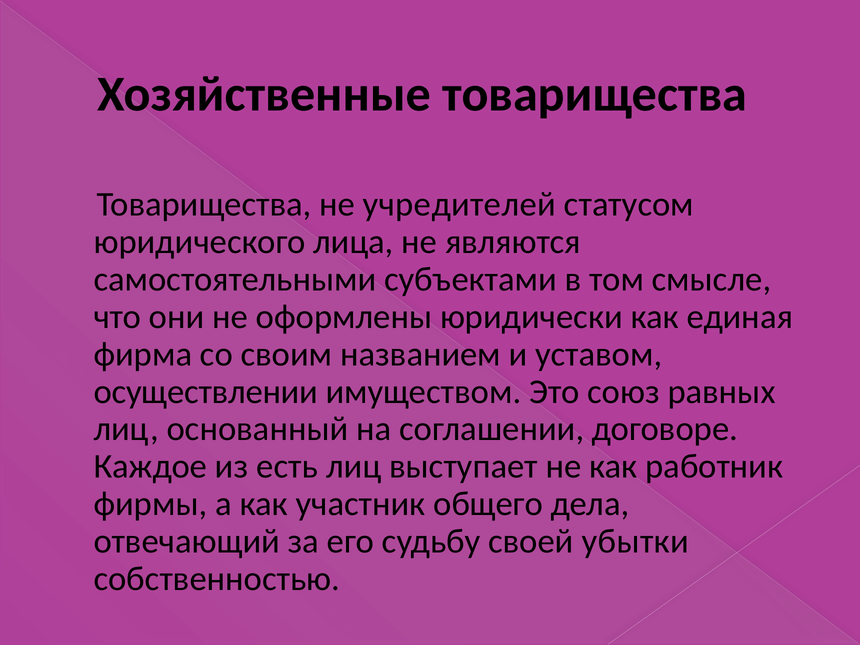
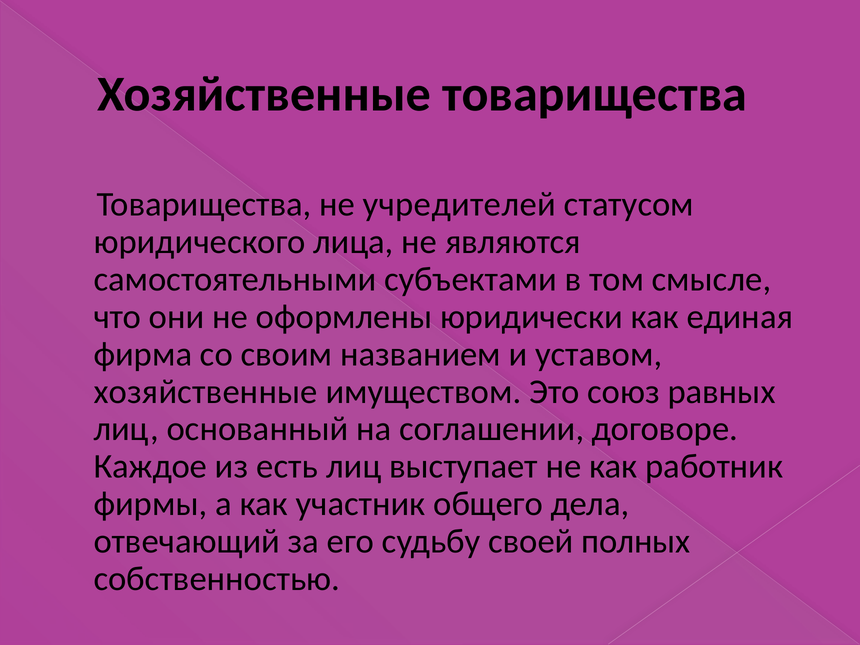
осуществлении: осуществлении -> хозяйственные (206, 392)
убытки: убытки -> полных (636, 541)
